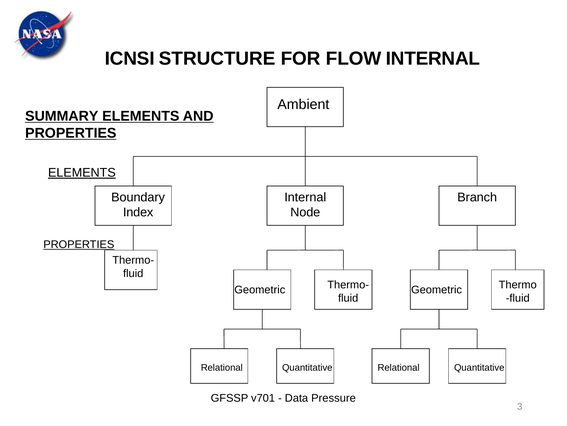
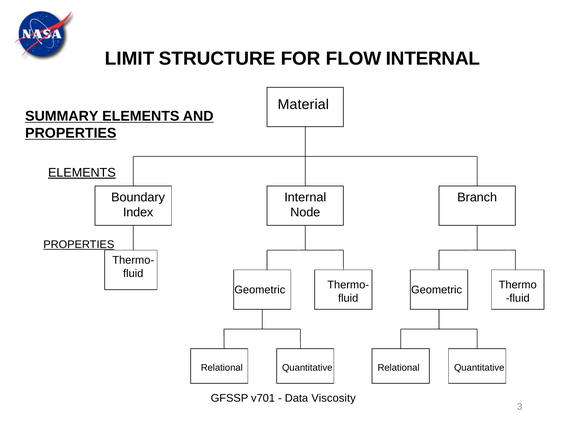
ICNSI: ICNSI -> LIMIT (130, 58)
Ambient: Ambient -> Material (303, 104)
Pressure: Pressure -> Viscosity (334, 397)
